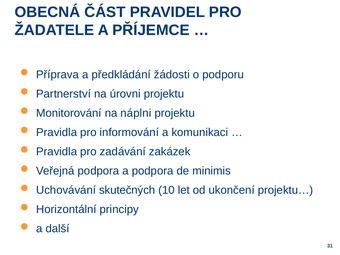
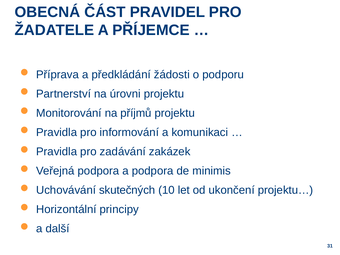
náplni: náplni -> příjmů (136, 113)
